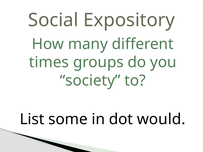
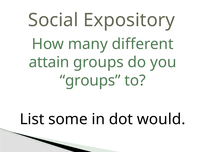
times: times -> attain (49, 62)
society: society -> groups (90, 81)
